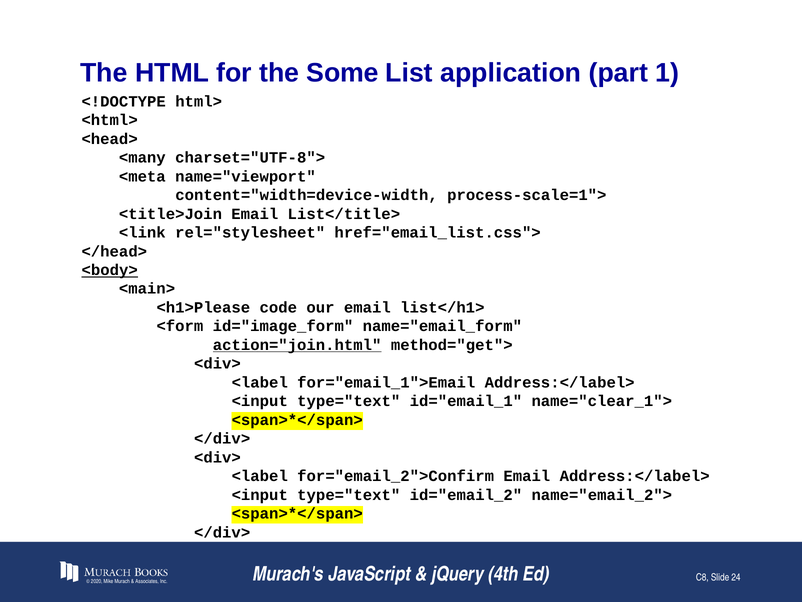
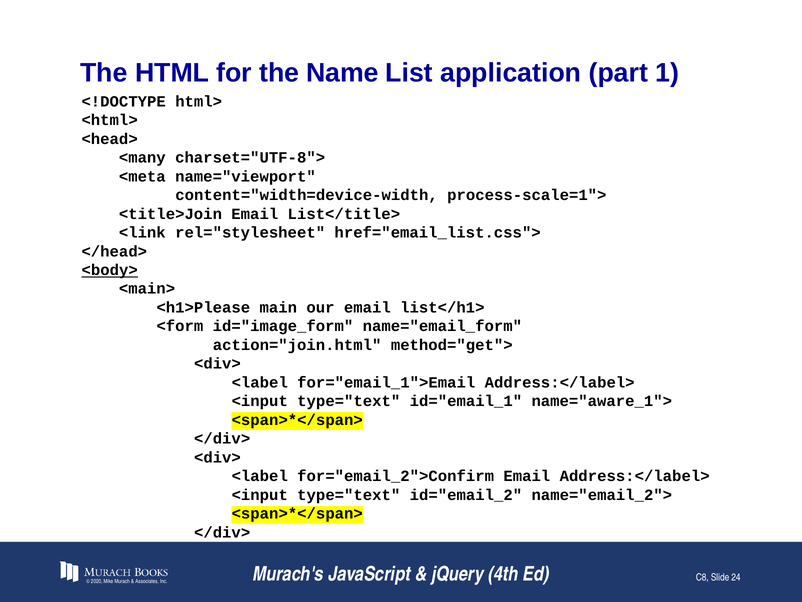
Some: Some -> Name (342, 73)
code: code -> main (278, 307)
action="join.html underline: present -> none (297, 345)
name="clear_1">: name="clear_1"> -> name="aware_1"> (602, 401)
